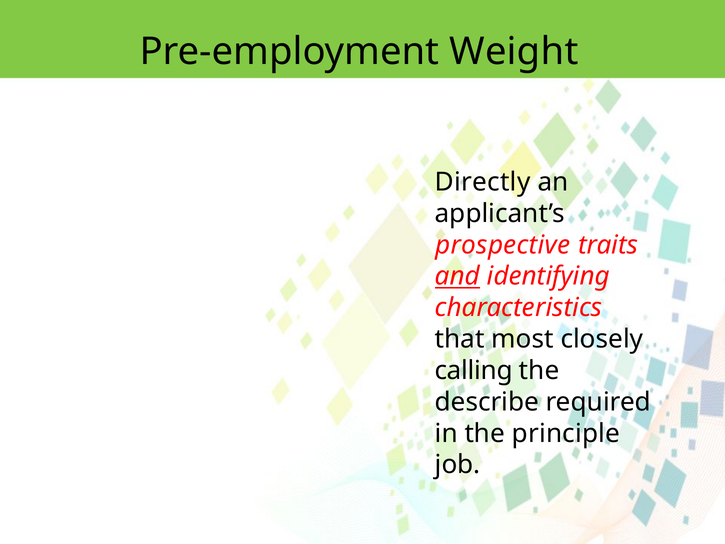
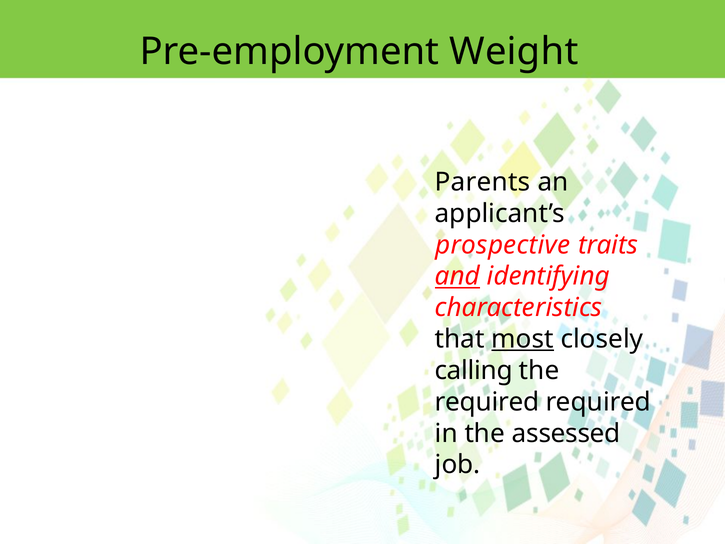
Directly: Directly -> Parents (483, 182)
most underline: none -> present (523, 339)
describe: describe -> required (487, 402)
principle: principle -> assessed (566, 433)
